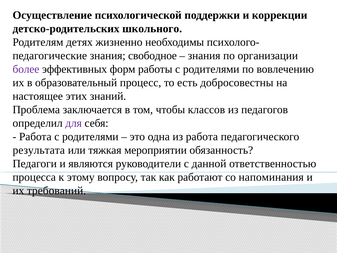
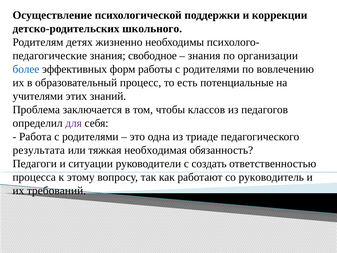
более colour: purple -> blue (26, 69)
добросовестны: добросовестны -> потенциальные (237, 83)
настоящее: настоящее -> учителями (38, 96)
из работа: работа -> триаде (202, 136)
мероприятии: мероприятии -> необходимая (155, 150)
являются: являются -> ситуации (91, 163)
данной: данной -> создать (209, 163)
напоминания: напоминания -> руководитель (271, 177)
